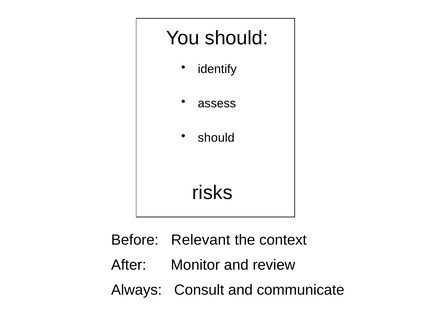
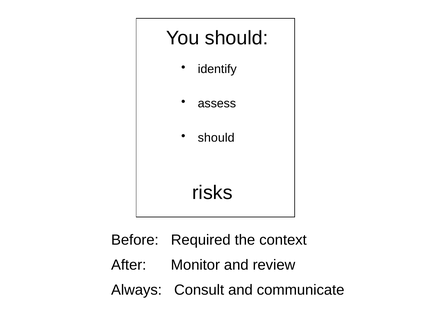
Relevant: Relevant -> Required (201, 240)
